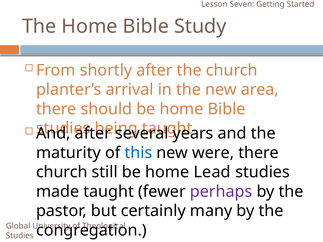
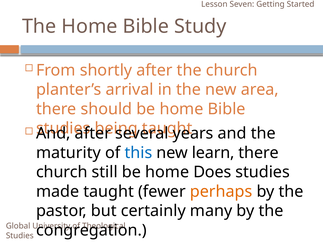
were: were -> learn (213, 153)
Lead: Lead -> Does (212, 172)
perhaps colour: purple -> orange (221, 192)
